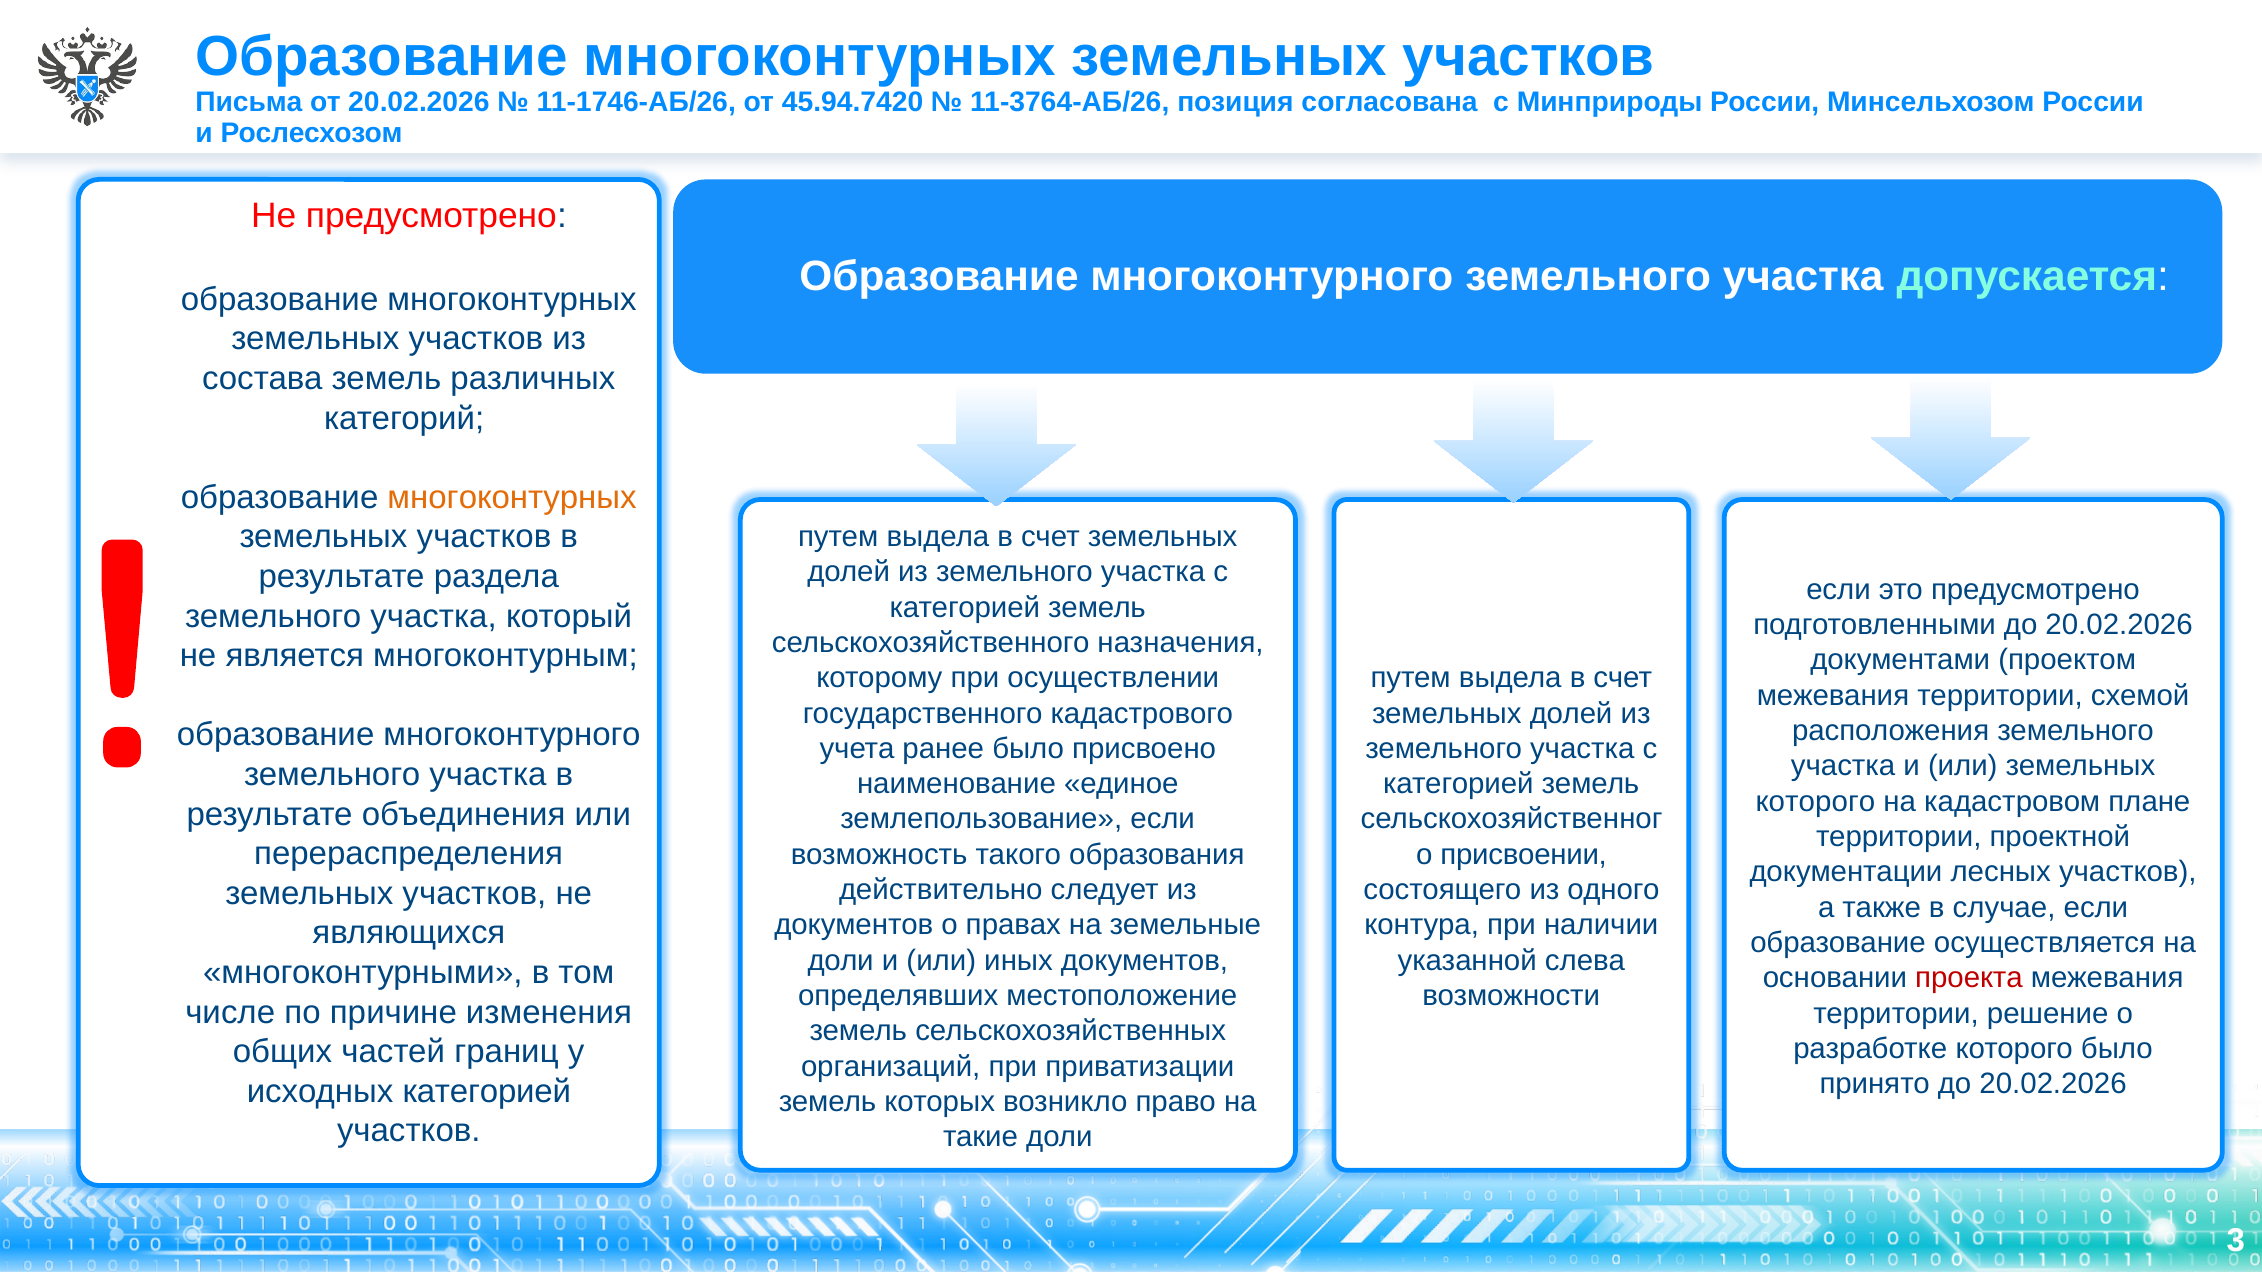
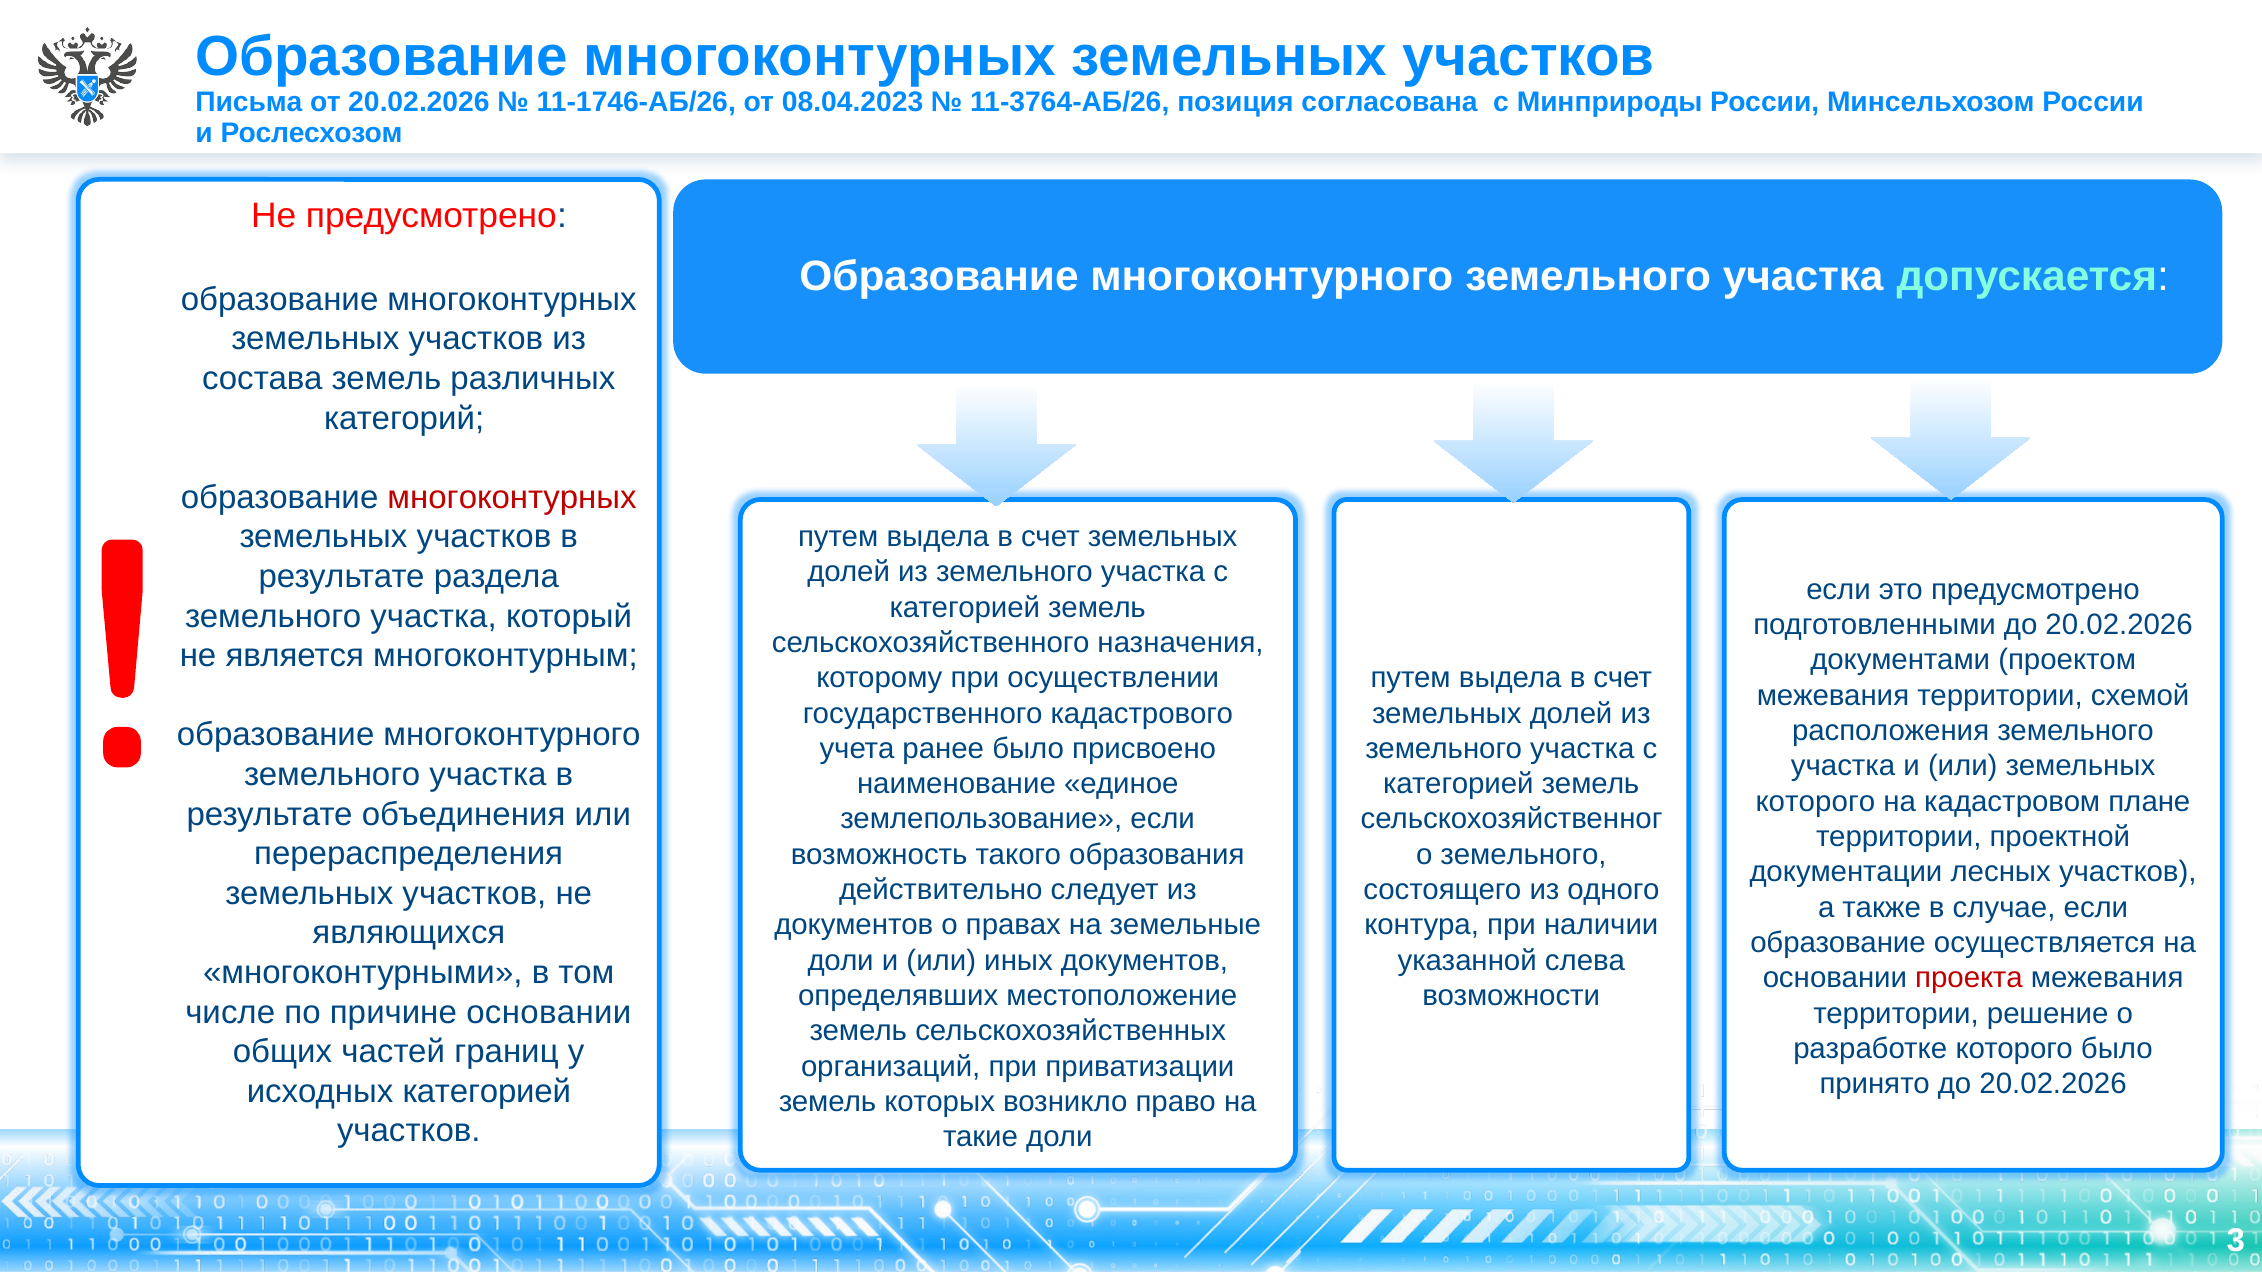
45.94.7420: 45.94.7420 -> 08.04.2023 (853, 103)
многоконтурных colour: orange -> red (512, 498)
о присвоении: присвоении -> земельного (1524, 855)
причине изменения: изменения -> основании (549, 1012)
